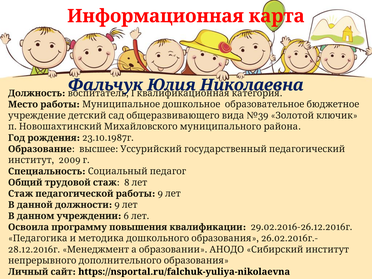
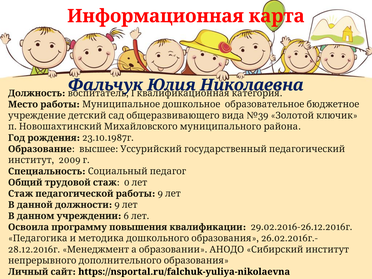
8: 8 -> 0 (127, 182)
